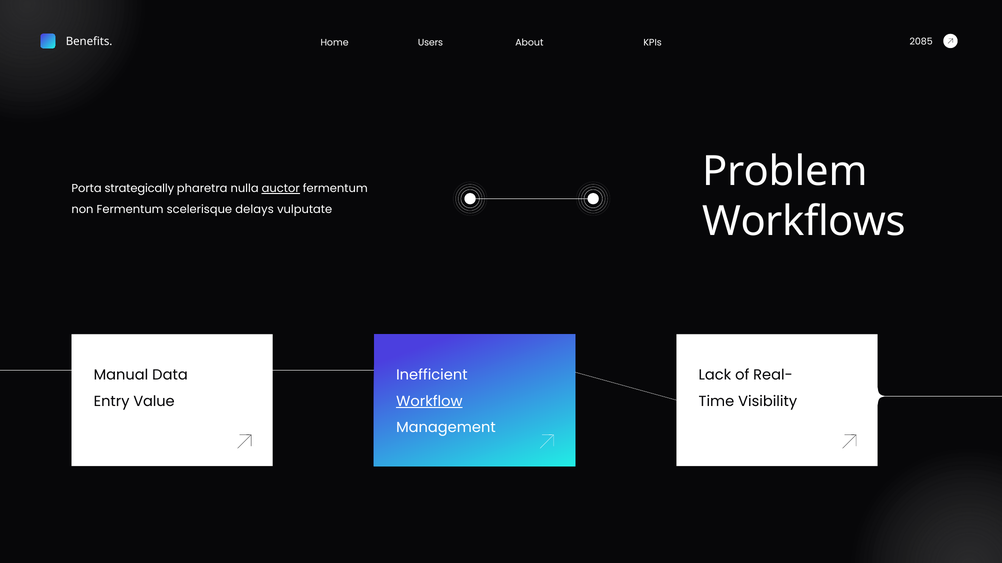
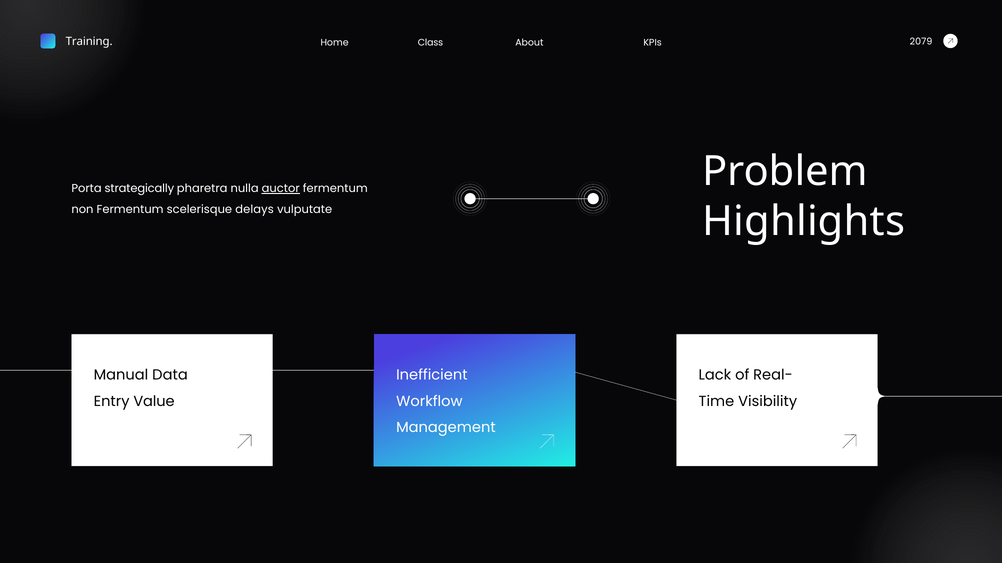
Benefits: Benefits -> Training (89, 42)
Users: Users -> Class (430, 43)
2085: 2085 -> 2079 (921, 42)
Workflows: Workflows -> Highlights (804, 222)
Workflow underline: present -> none (429, 402)
